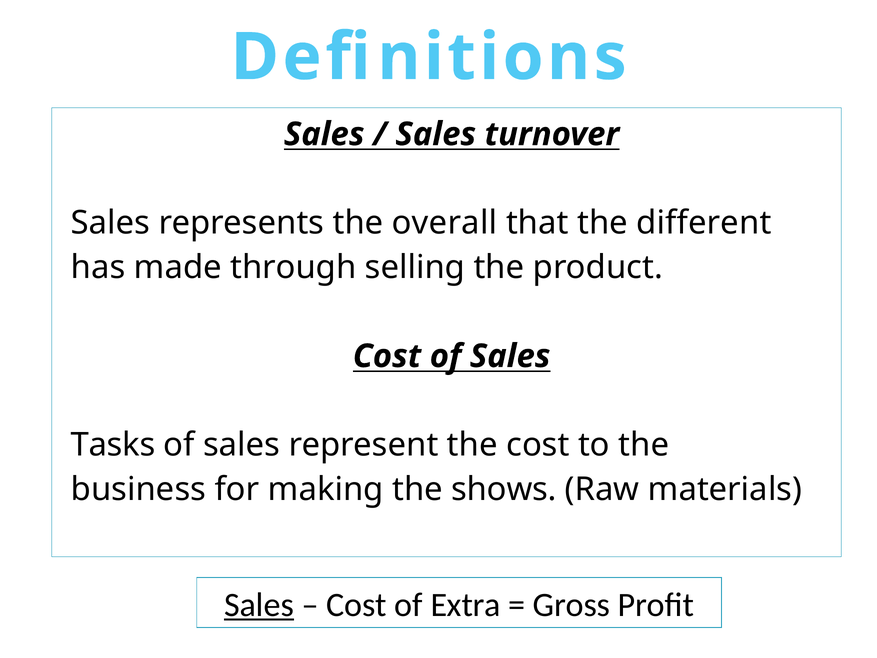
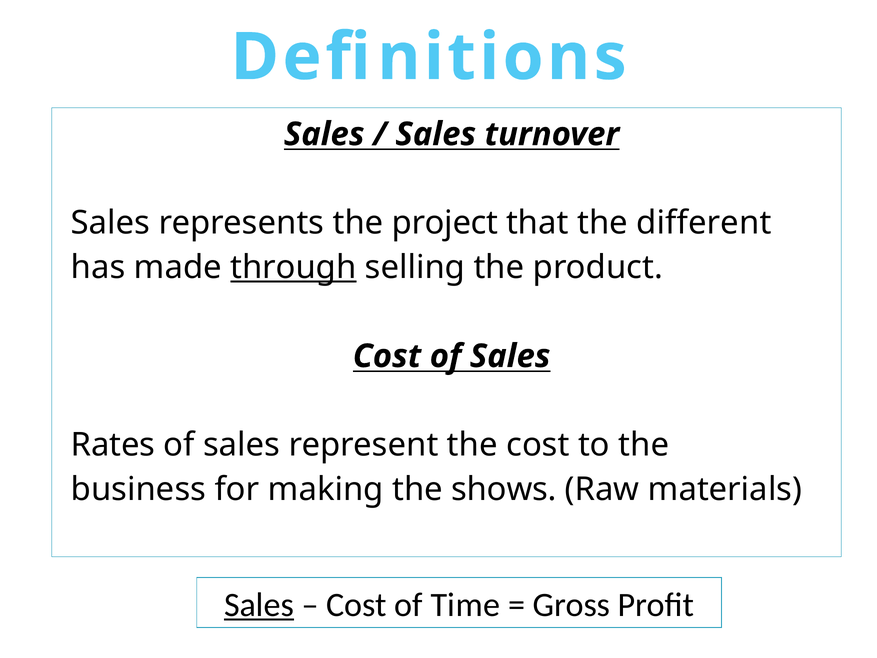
overall: overall -> project (445, 223)
through underline: none -> present (293, 267)
Tasks: Tasks -> Rates (113, 445)
Extra: Extra -> Time (465, 605)
